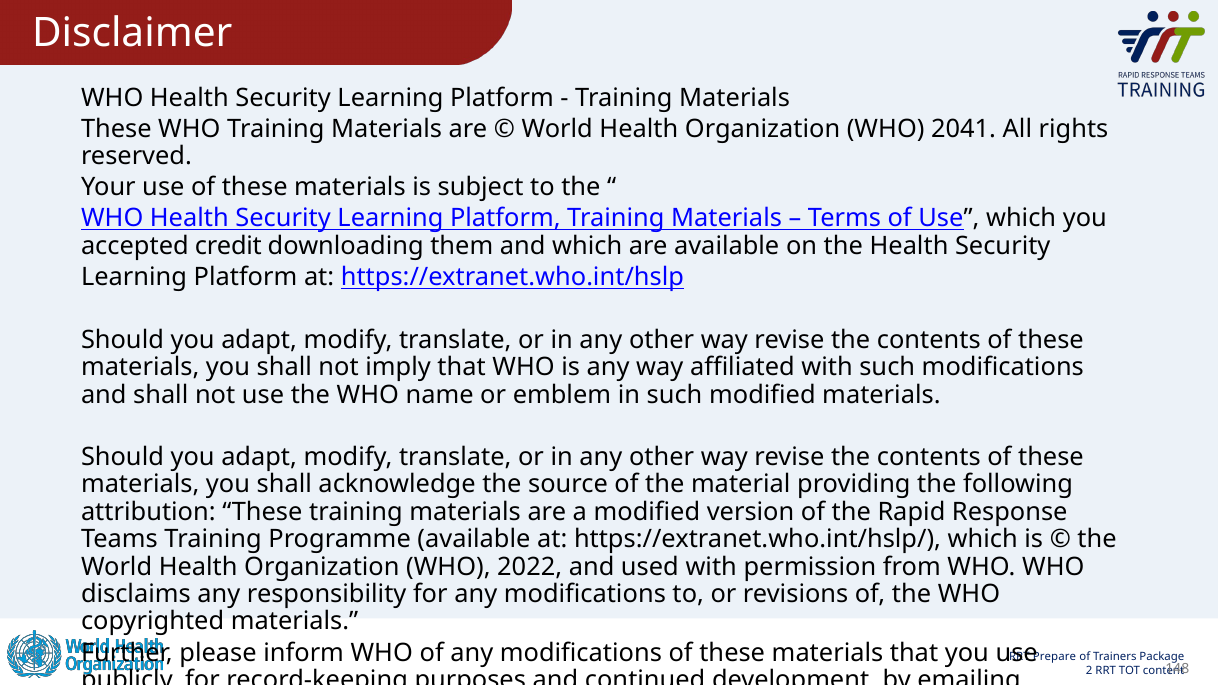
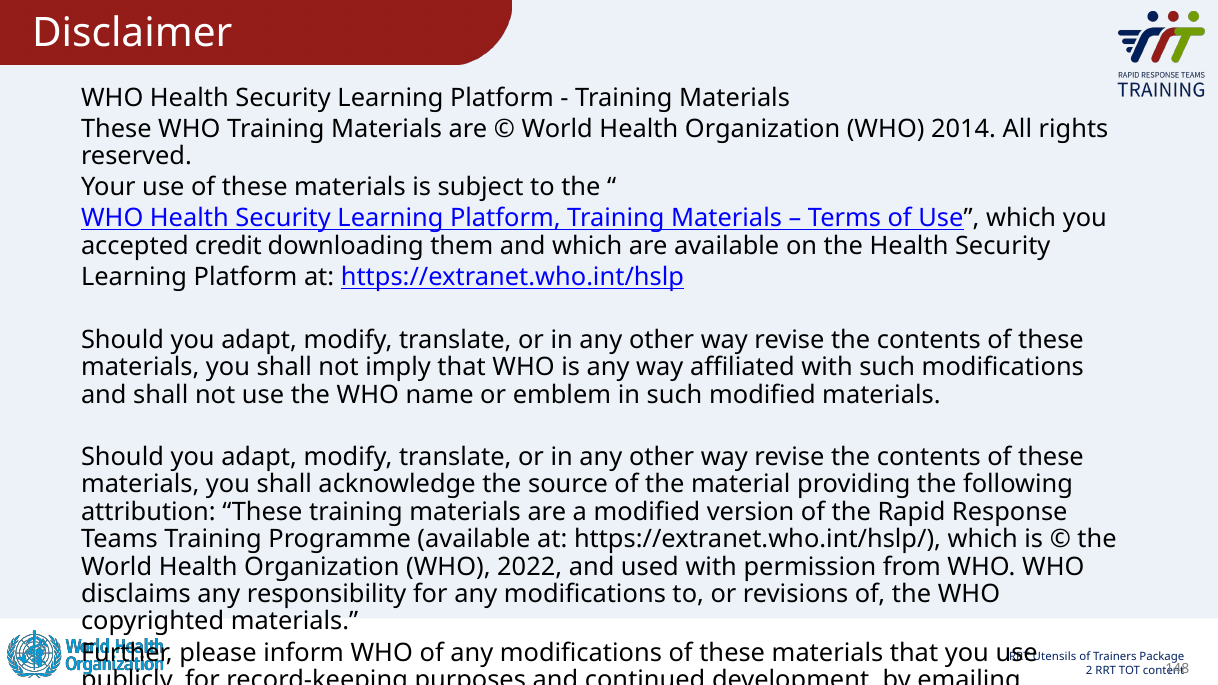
2041: 2041 -> 2014 (964, 129)
Prepare: Prepare -> Utensils (1054, 657)
